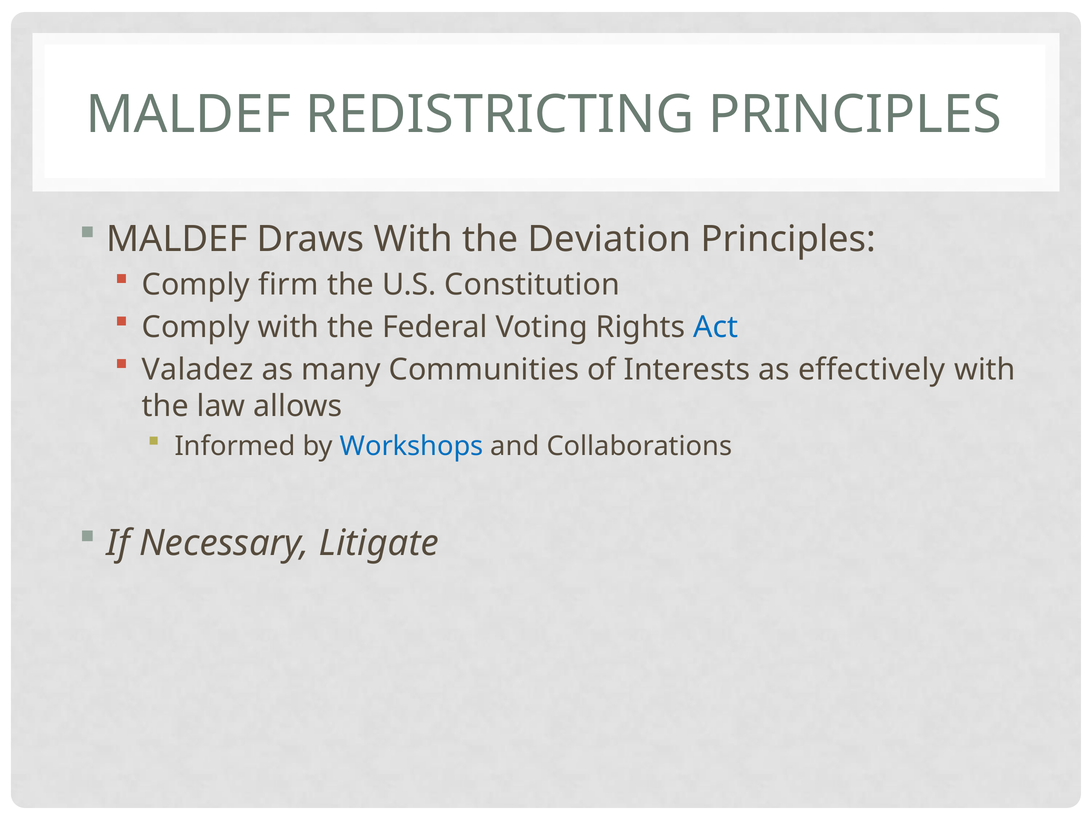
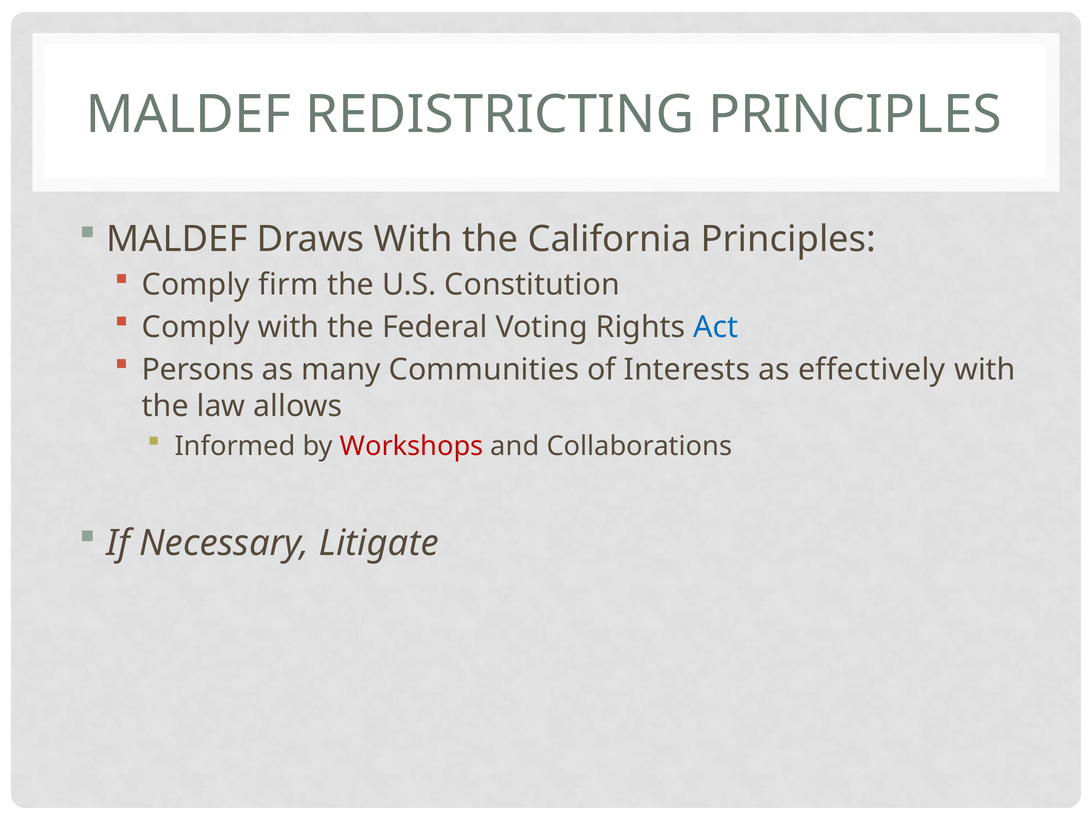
Deviation: Deviation -> California (610, 239)
Valadez: Valadez -> Persons (198, 370)
Workshops colour: blue -> red (412, 446)
